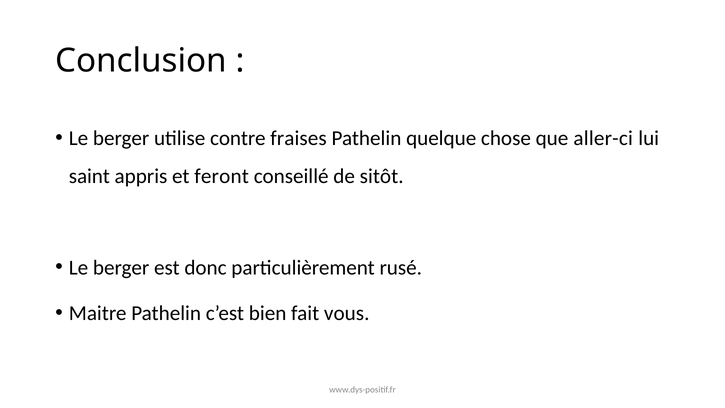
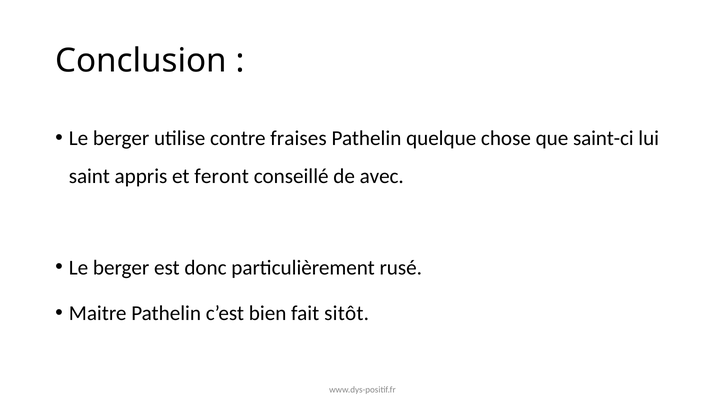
aller-ci: aller-ci -> saint-ci (603, 138)
sitôt: sitôt -> avec (382, 176)
vous: vous -> sitôt (347, 313)
